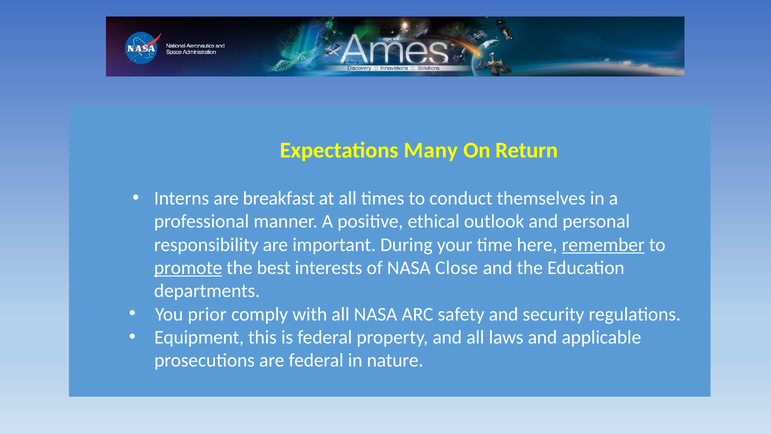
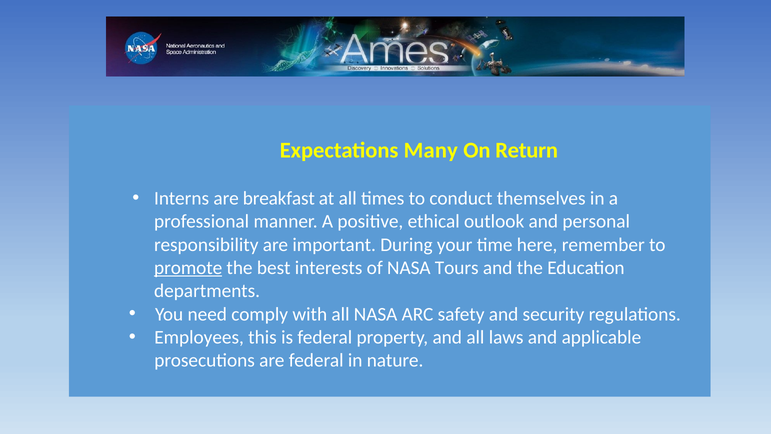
remember underline: present -> none (603, 245)
Close: Close -> Tours (457, 268)
prior: prior -> need (207, 314)
Equipment: Equipment -> Employees (199, 337)
